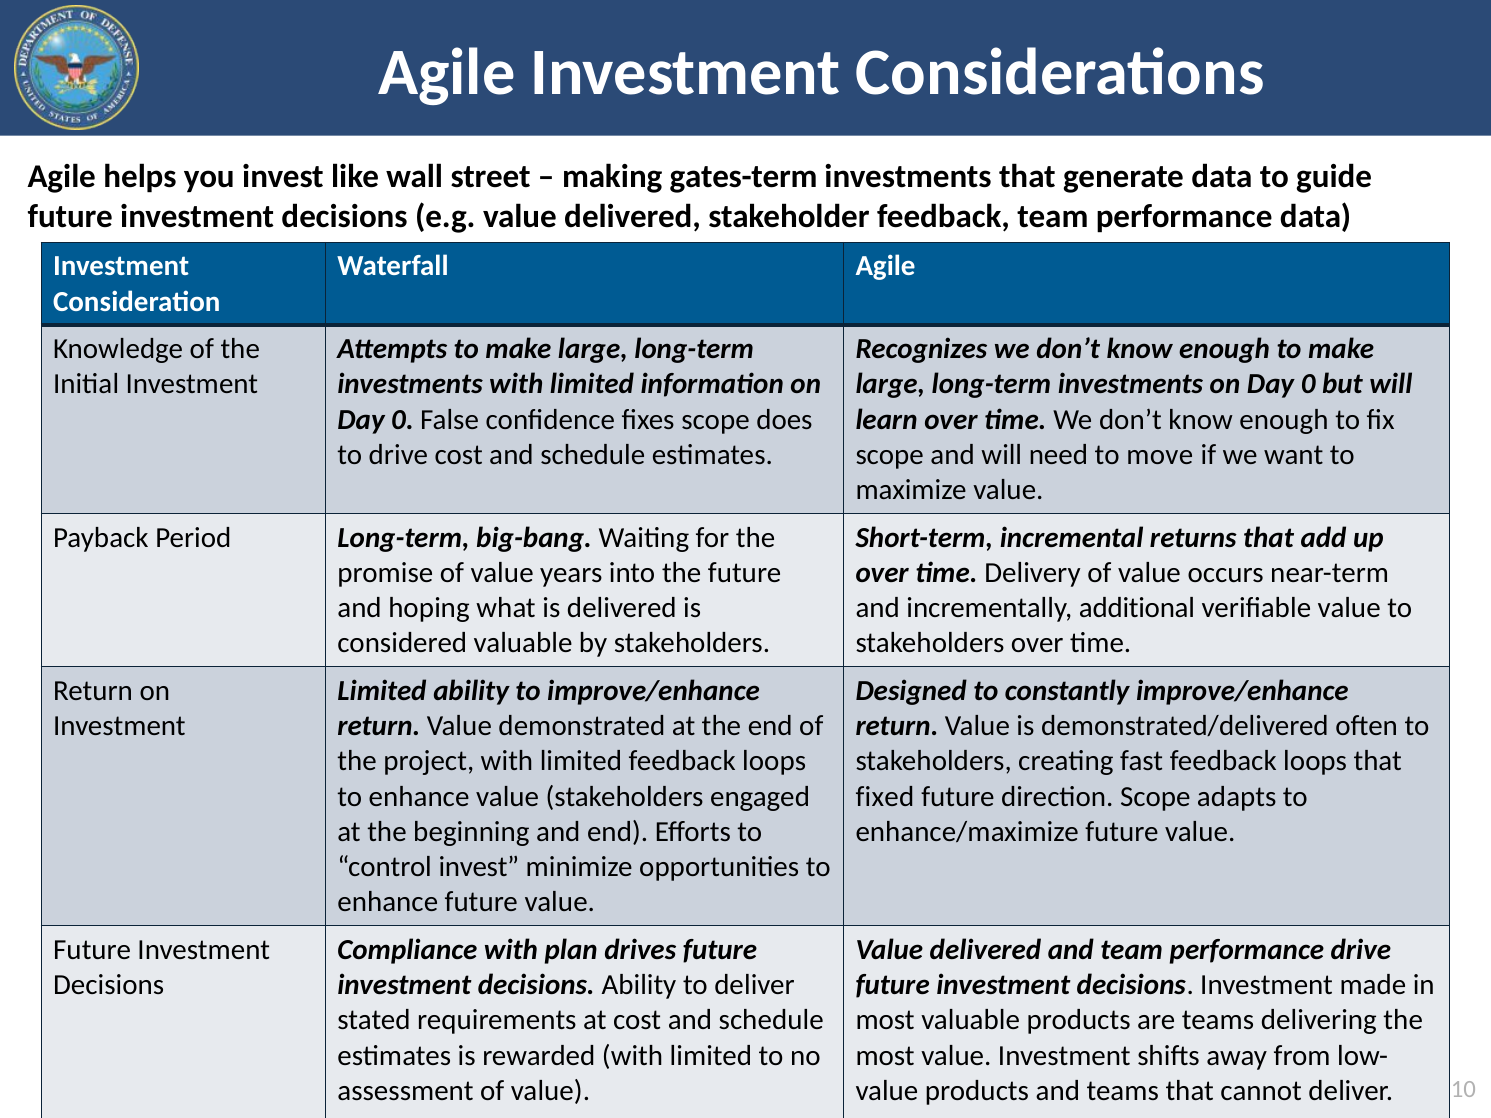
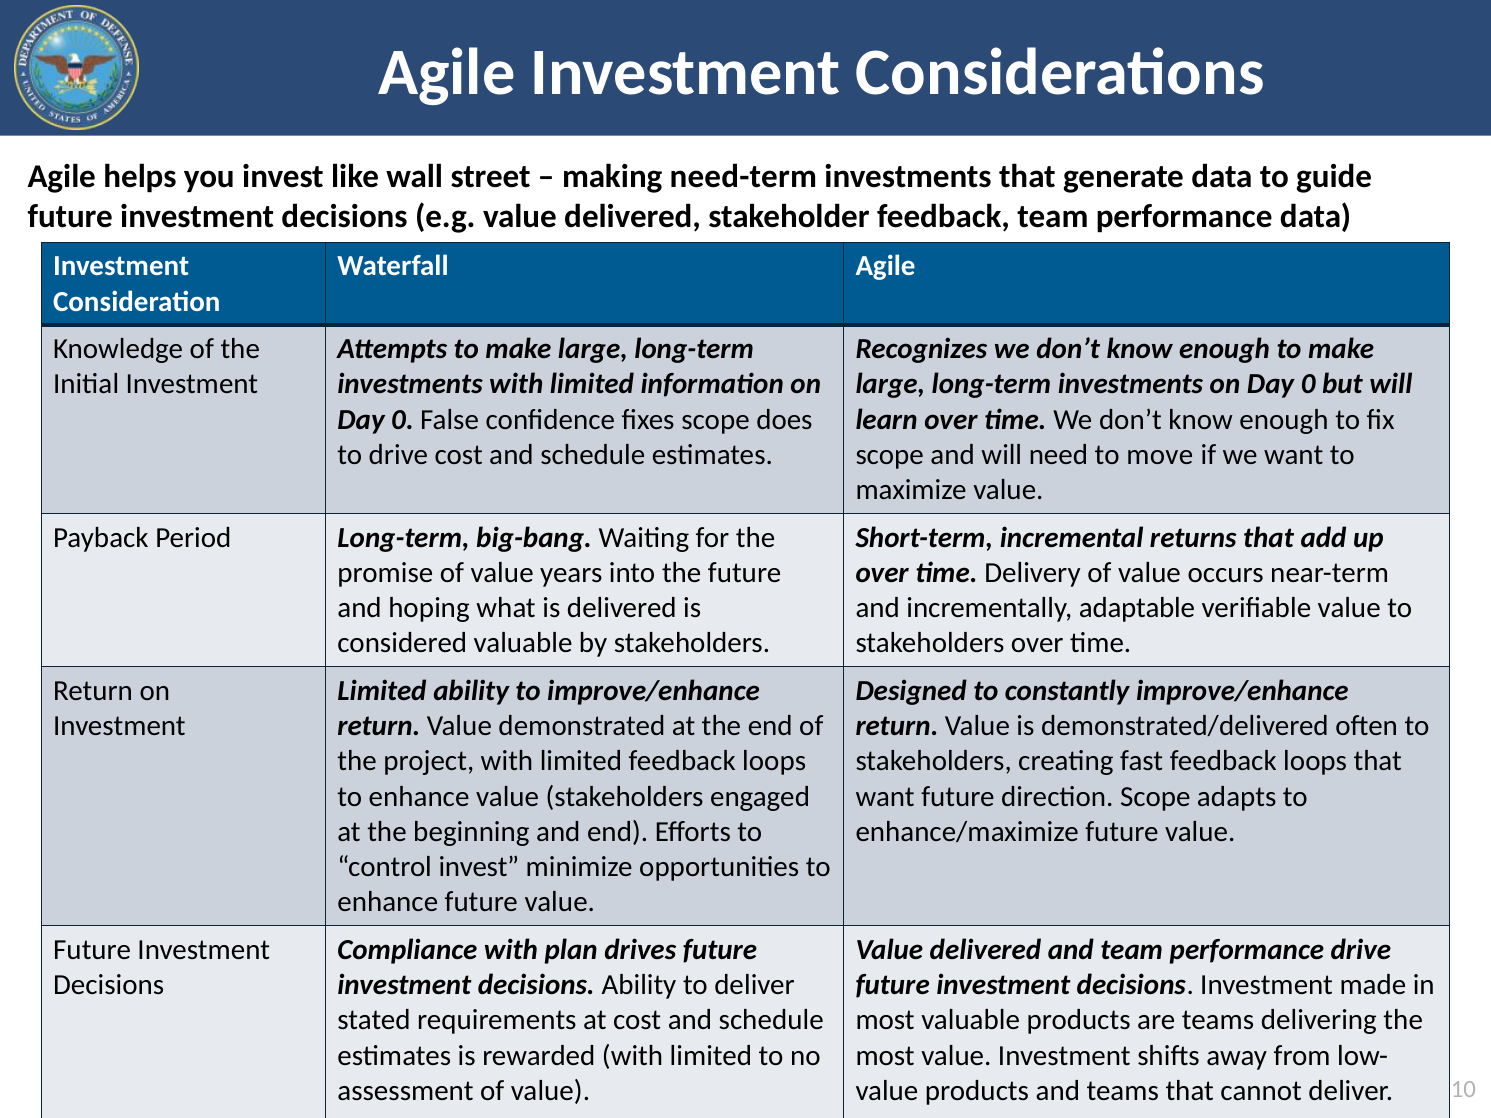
gates-term: gates-term -> need-term (743, 176)
additional: additional -> adaptable (1137, 608)
fixed: fixed -> want (885, 797)
